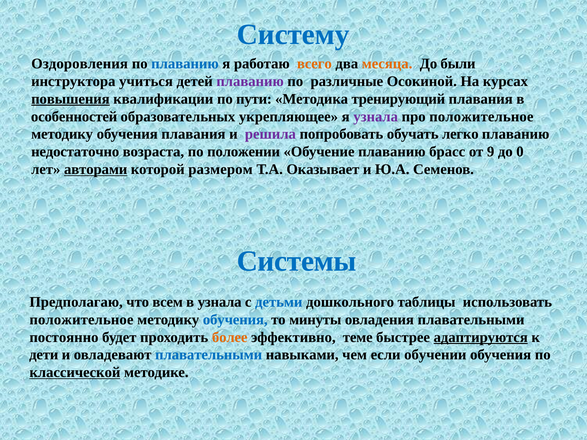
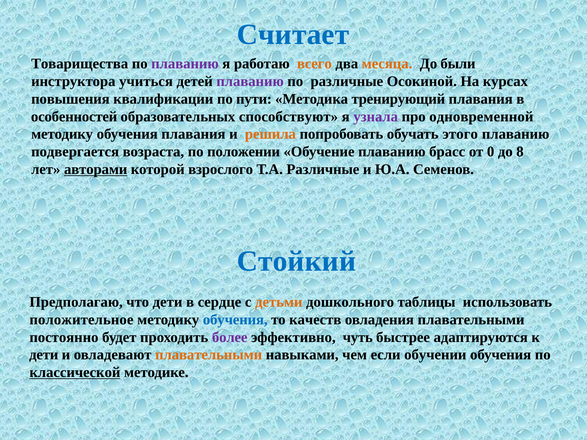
Систему: Систему -> Считает (293, 35)
Оздоровления: Оздоровления -> Товарищества (80, 64)
плаванию colour: blue -> purple (185, 64)
повышения underline: present -> none (70, 99)
укрепляющее: укрепляющее -> способствуют (288, 117)
про положительное: положительное -> одновременной (481, 117)
решила colour: purple -> orange (270, 134)
легко: легко -> этого (460, 134)
недостаточно: недостаточно -> подвергается (75, 152)
9: 9 -> 0 (491, 152)
0: 0 -> 8 (520, 152)
размером: размером -> взрослого (221, 169)
Т.А Оказывает: Оказывает -> Различные (323, 169)
Системы: Системы -> Стойкий (296, 261)
что всем: всем -> дети (168, 302)
в узнала: узнала -> сердце (220, 302)
детьми colour: blue -> orange (279, 302)
минуты: минуты -> качеств (315, 320)
более colour: orange -> purple (230, 337)
теме: теме -> чуть (358, 337)
адаптируются underline: present -> none (481, 337)
плавательными colour: blue -> orange (209, 355)
